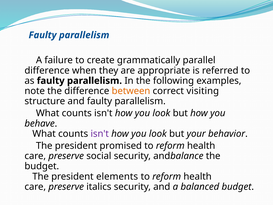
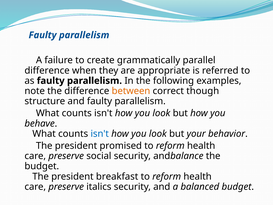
visiting: visiting -> though (203, 91)
isn't colour: purple -> blue (100, 134)
elements: elements -> breakfast (117, 176)
